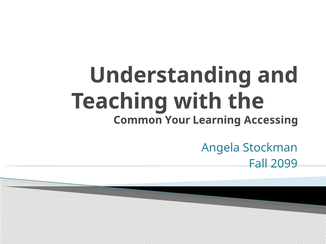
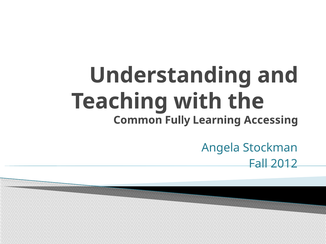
Your: Your -> Fully (178, 120)
2099: 2099 -> 2012 (284, 164)
